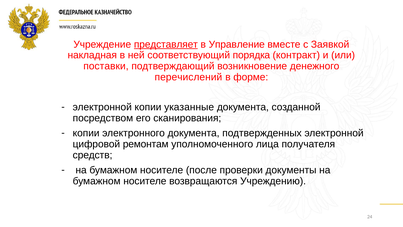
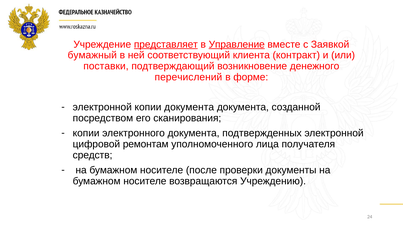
Управление underline: none -> present (237, 44)
накладная: накладная -> бумажный (92, 55)
порядка: порядка -> клиента (251, 55)
копии указанные: указанные -> документа (189, 107)
